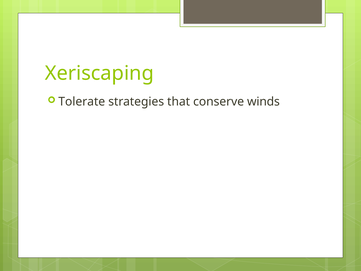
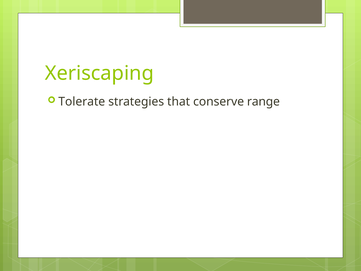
winds: winds -> range (263, 102)
